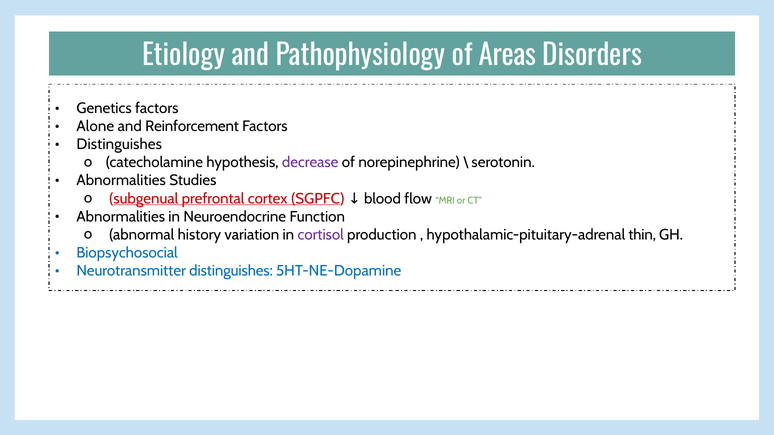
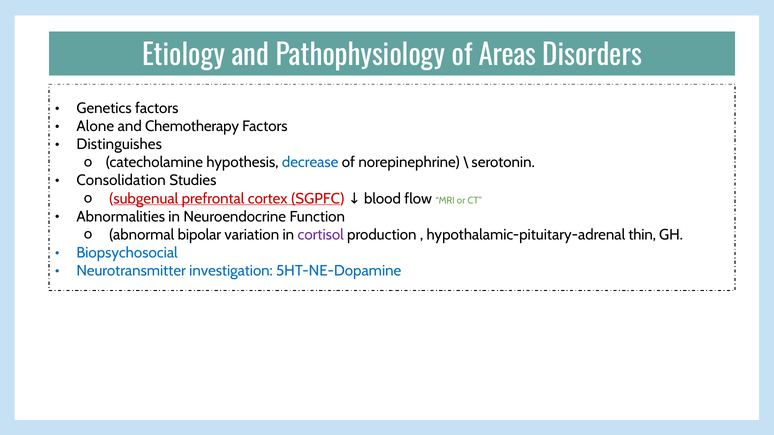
Reinforcement: Reinforcement -> Chemotherapy (192, 126)
decrease colour: purple -> blue (310, 163)
Abnormalities: Abnormalities -> Consolidation (121, 181)
history: history -> bipolar (199, 235)
Neurotransmitter distinguishes: distinguishes -> investigation (231, 271)
